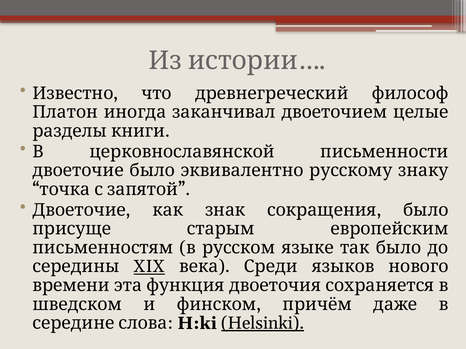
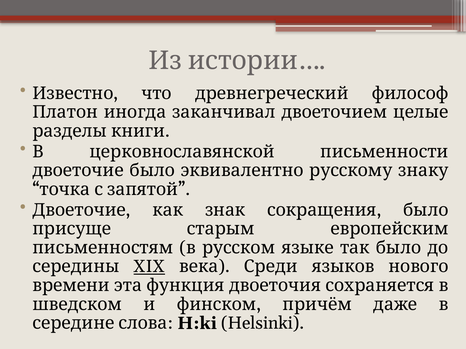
Helsinki underline: present -> none (263, 324)
